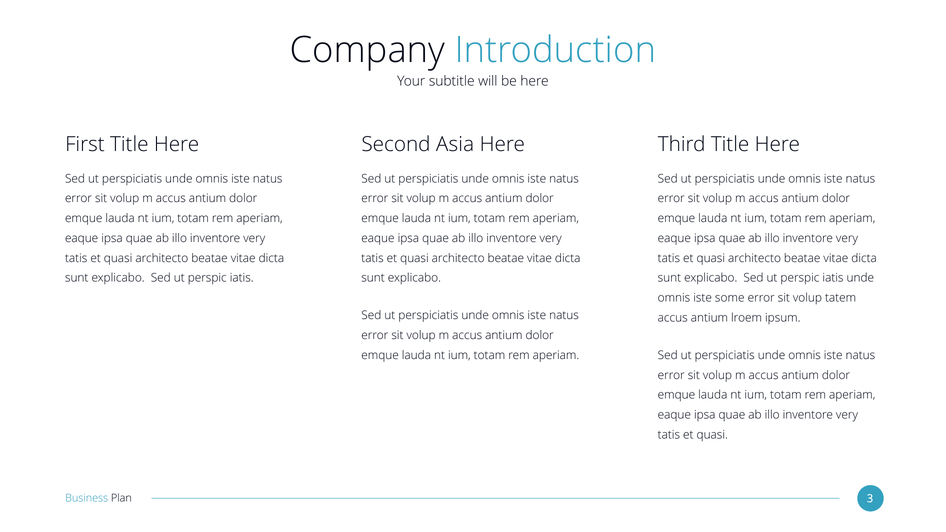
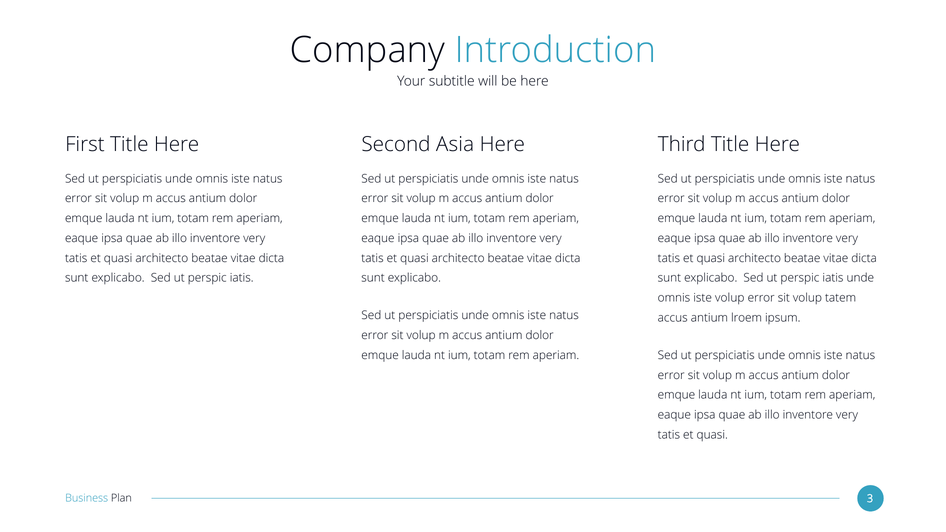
iste some: some -> volup (730, 298)
